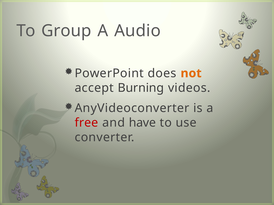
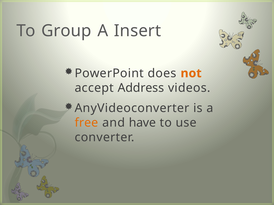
Audio: Audio -> Insert (138, 31)
Burning: Burning -> Address (141, 88)
free colour: red -> orange (86, 123)
